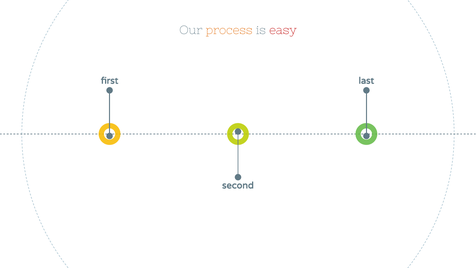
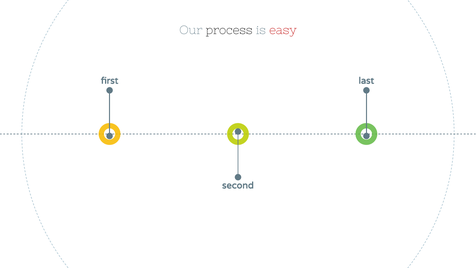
process colour: orange -> black (229, 30)
